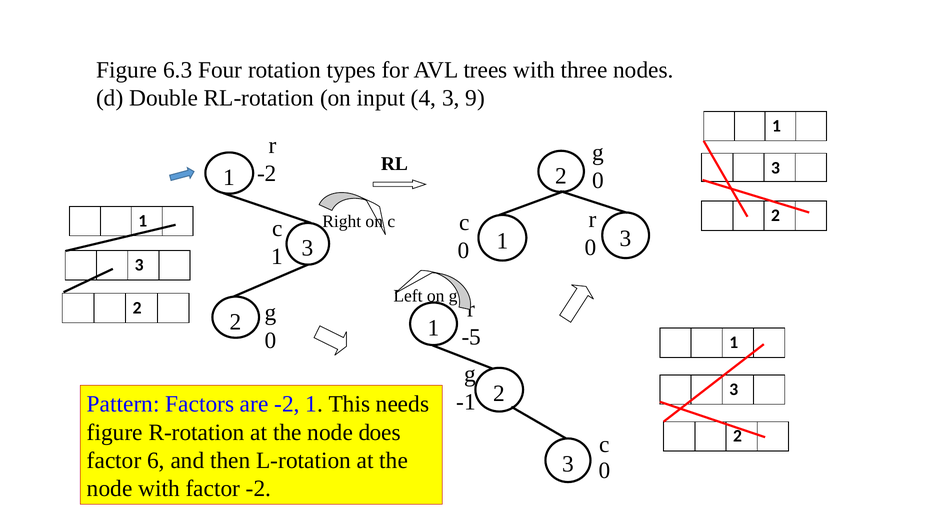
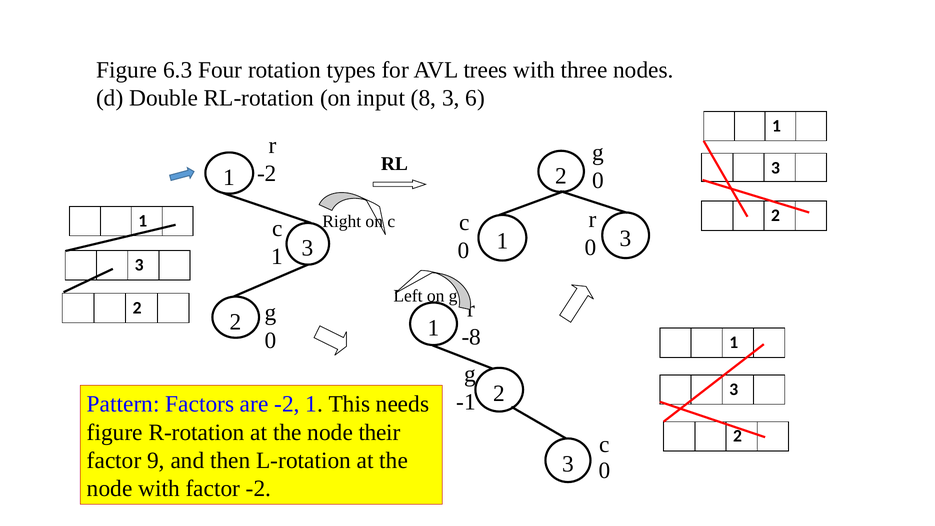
4: 4 -> 8 (423, 98)
9: 9 -> 6 (475, 98)
-5: -5 -> -8 (471, 337)
does: does -> their (380, 432)
6: 6 -> 9 (156, 460)
